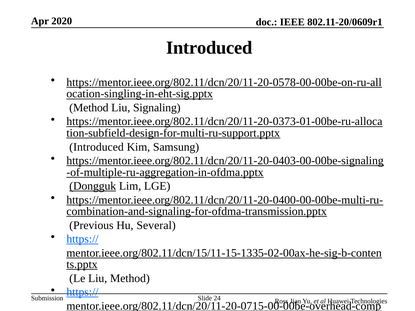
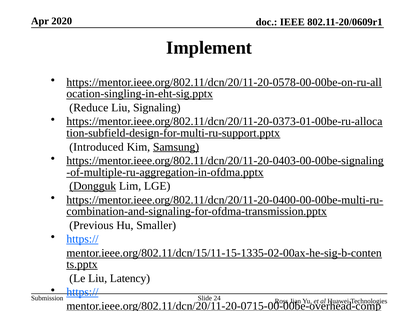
Introduced: Introduced -> Implement (209, 48)
Method: Method -> Reduce (89, 108)
Samsung underline: none -> present (176, 147)
Several: Several -> Smaller (156, 225)
Liu Method: Method -> Latency (130, 278)
